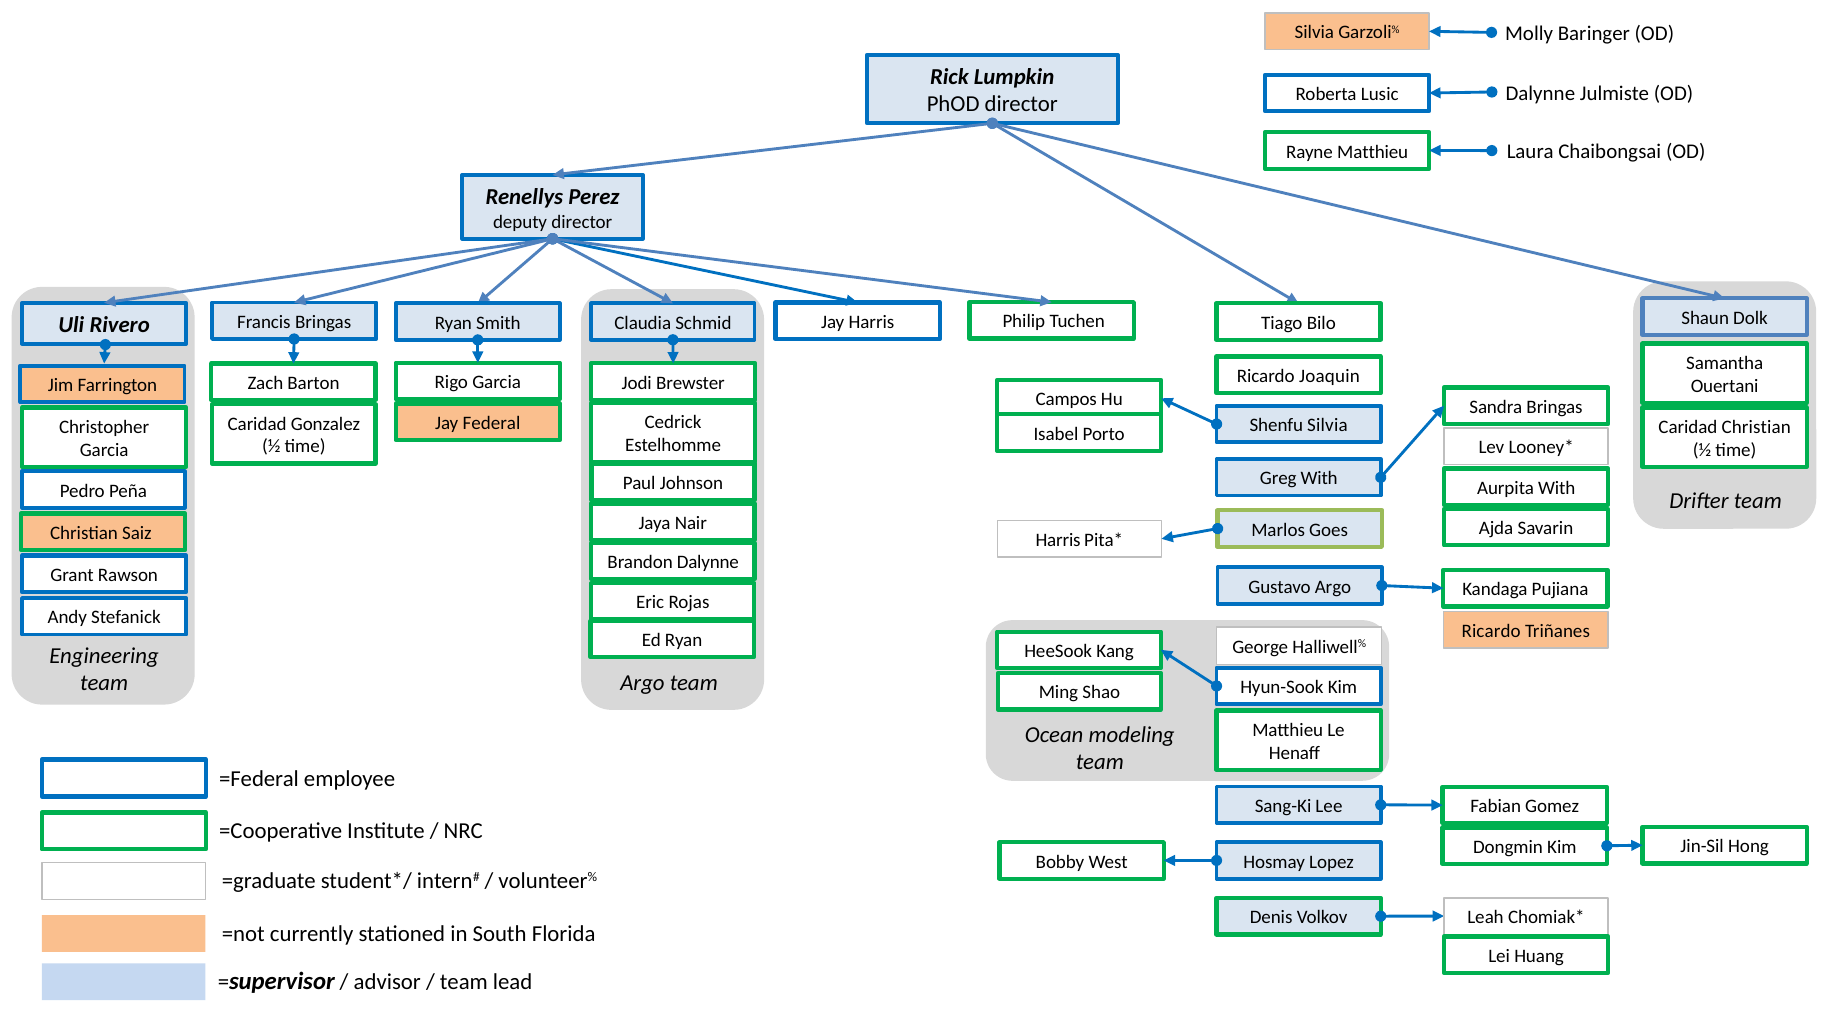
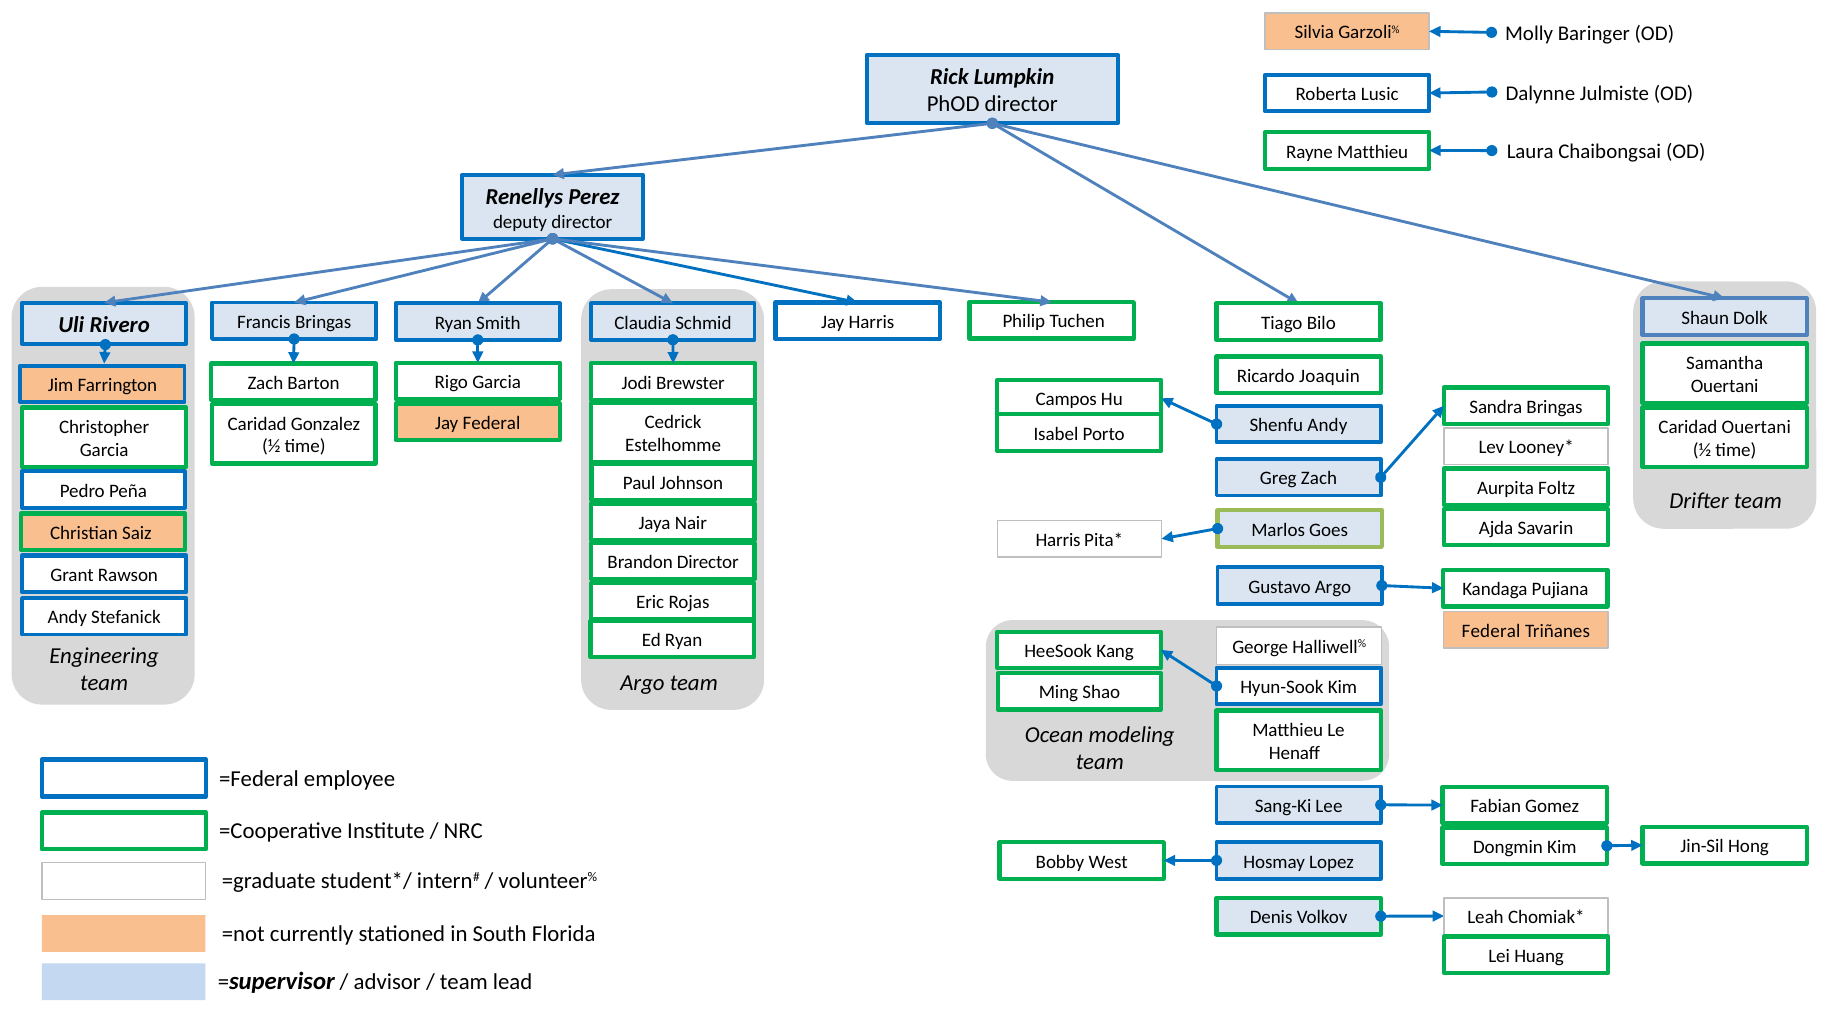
Shenfu Silvia: Silvia -> Andy (1327, 426)
Caridad Christian: Christian -> Ouertani (1756, 427)
Greg With: With -> Zach (1319, 479)
Aurpita With: With -> Foltz (1557, 488)
Brandon Dalynne: Dalynne -> Director (708, 563)
Ricardo: Ricardo -> Federal (1491, 631)
